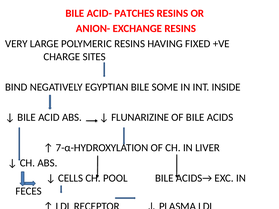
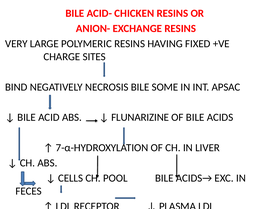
PATCHES: PATCHES -> CHICKEN (134, 13)
EGYPTIAN: EGYPTIAN -> NECROSIS (107, 87)
INSIDE: INSIDE -> APSAC (226, 87)
